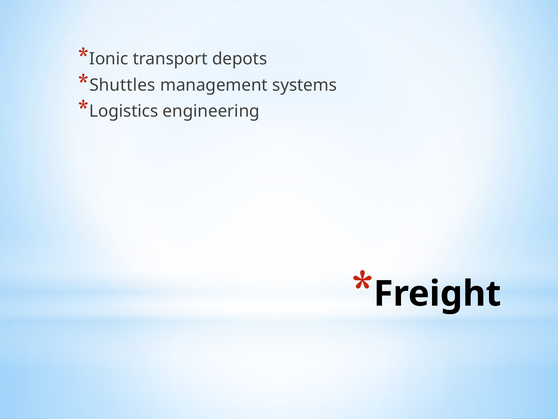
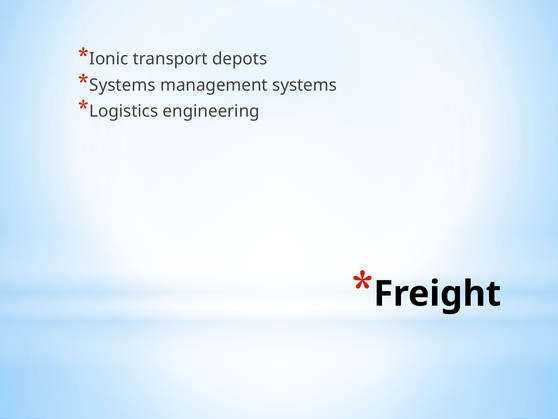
Shuttles: Shuttles -> Systems (122, 85)
